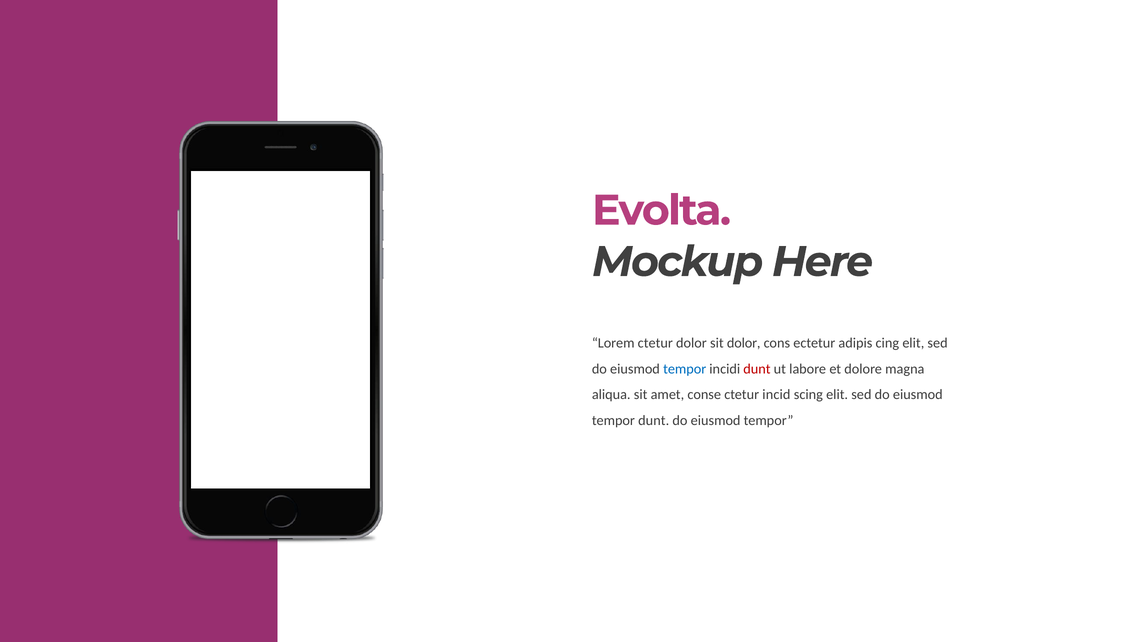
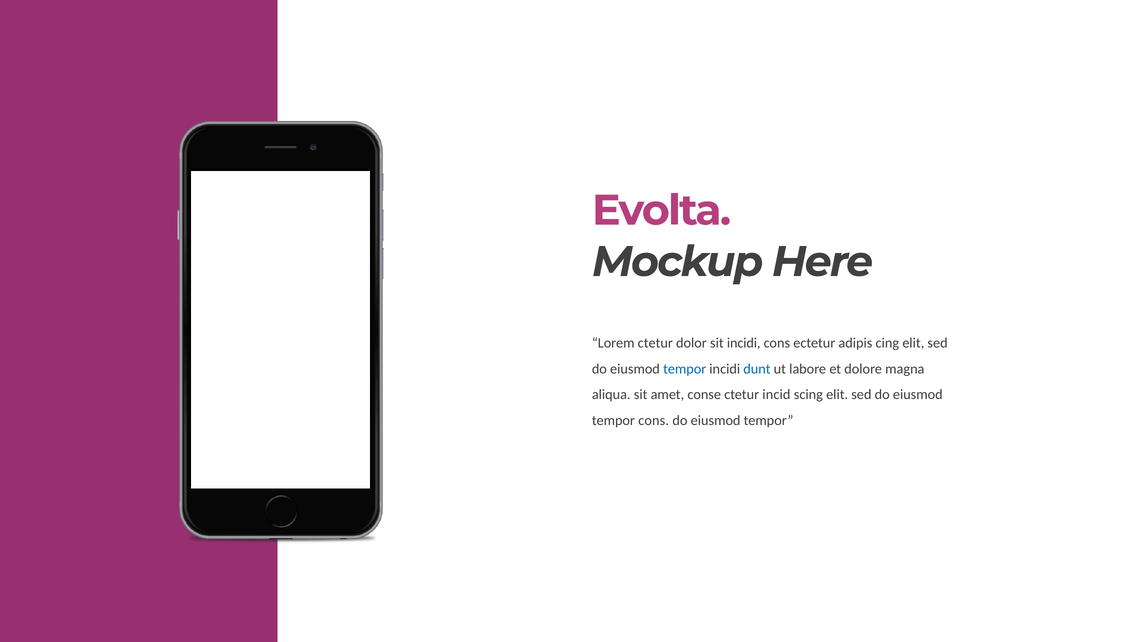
sit dolor: dolor -> incidi (744, 343)
dunt colour: red -> blue (757, 369)
tempor dunt: dunt -> cons (654, 421)
